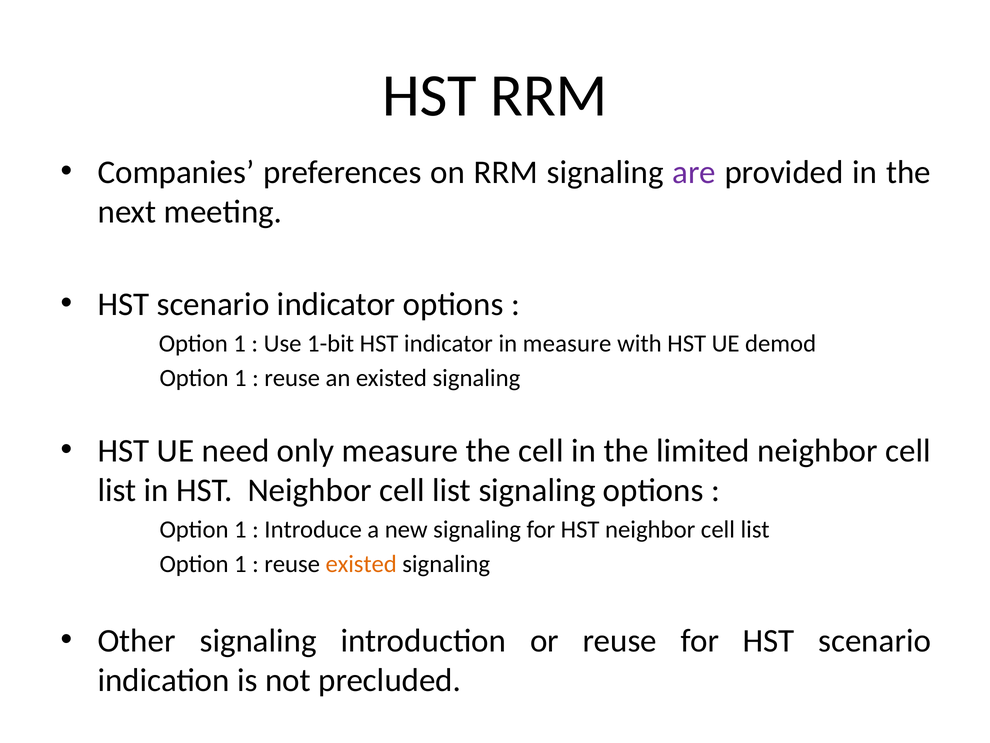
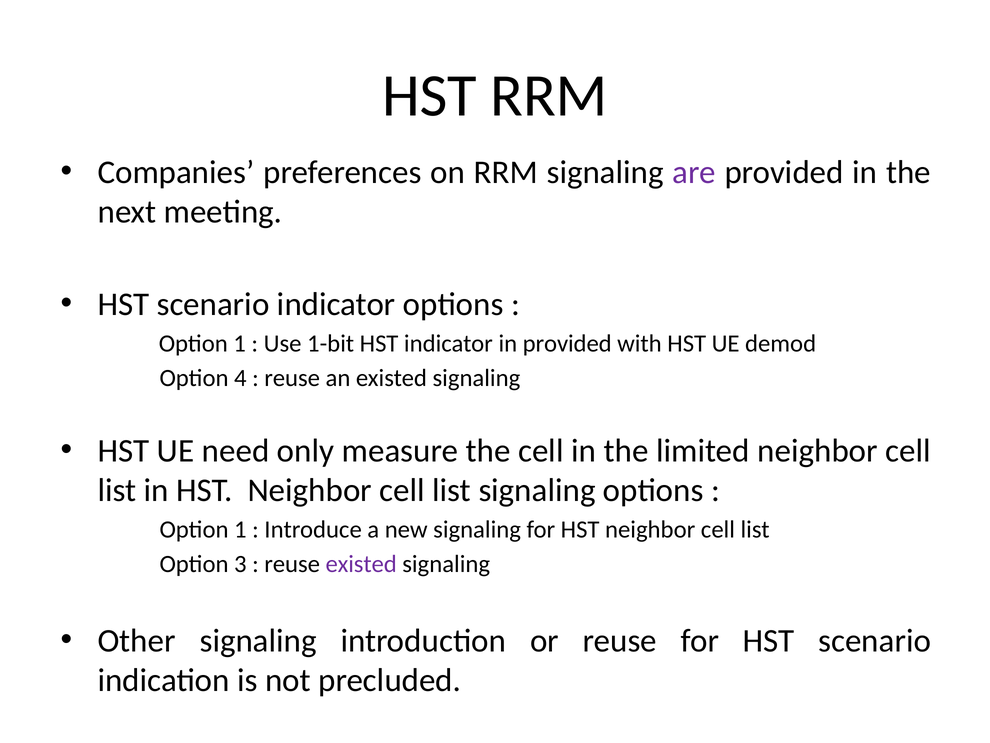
in measure: measure -> provided (567, 343)
1: 1 -> 4 (240, 378)
1: 1 -> 3 (240, 564)
existed colour: orange -> purple (361, 564)
